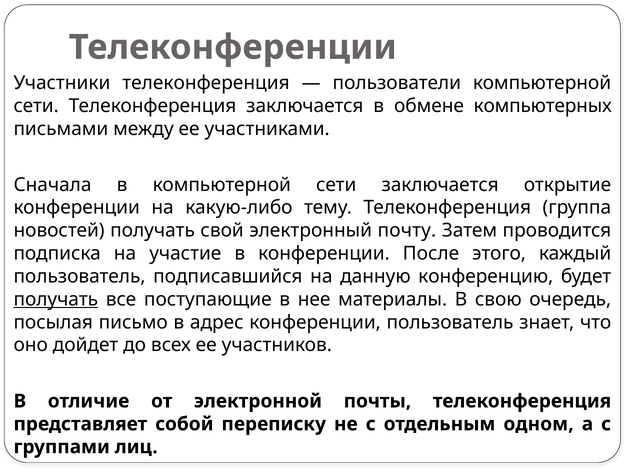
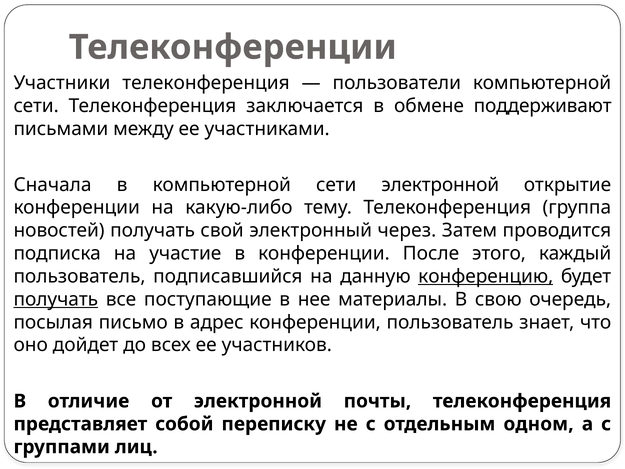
компьютерных: компьютерных -> поддерживают (543, 106)
сети заключается: заключается -> электронной (440, 185)
почту: почту -> через (407, 230)
конференцию underline: none -> present (486, 276)
